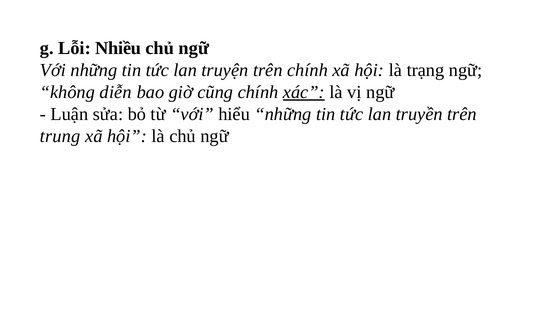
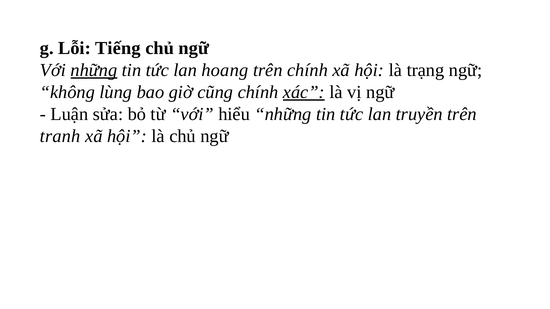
Nhiều: Nhiều -> Tiếng (118, 48)
những underline: none -> present (94, 70)
truyện: truyện -> hoang (225, 70)
diễn: diễn -> lùng (116, 92)
trung: trung -> tranh (60, 136)
